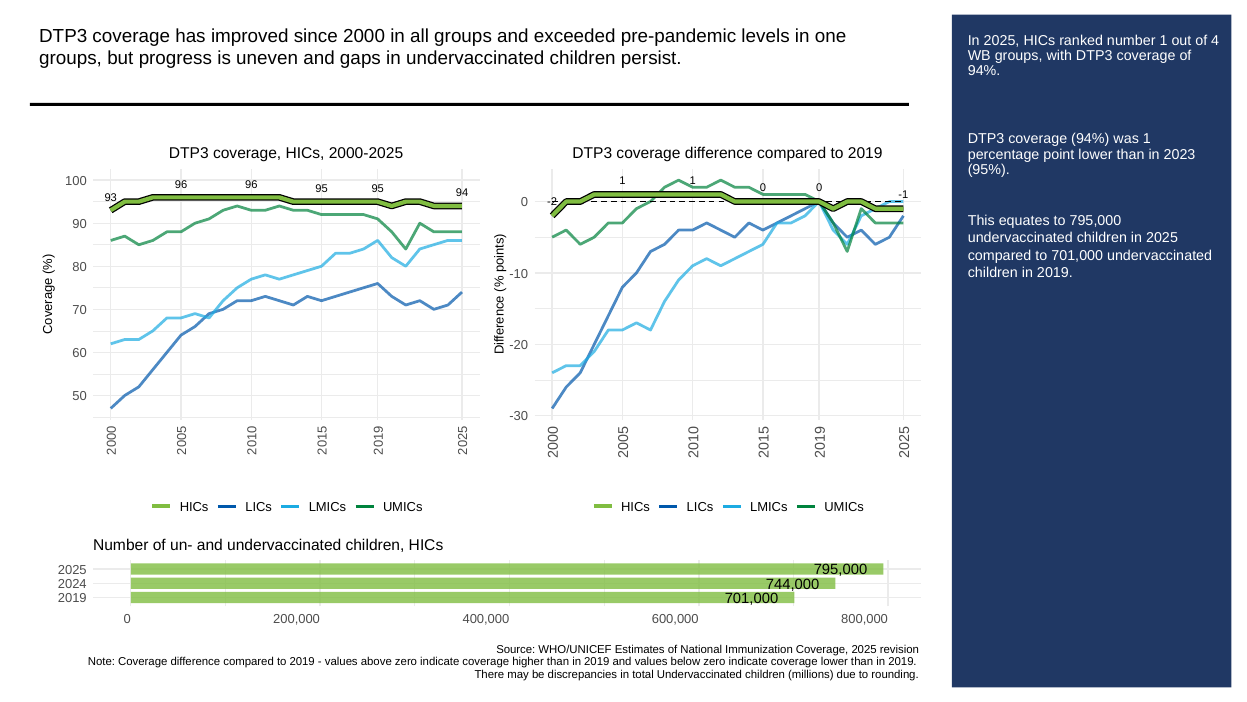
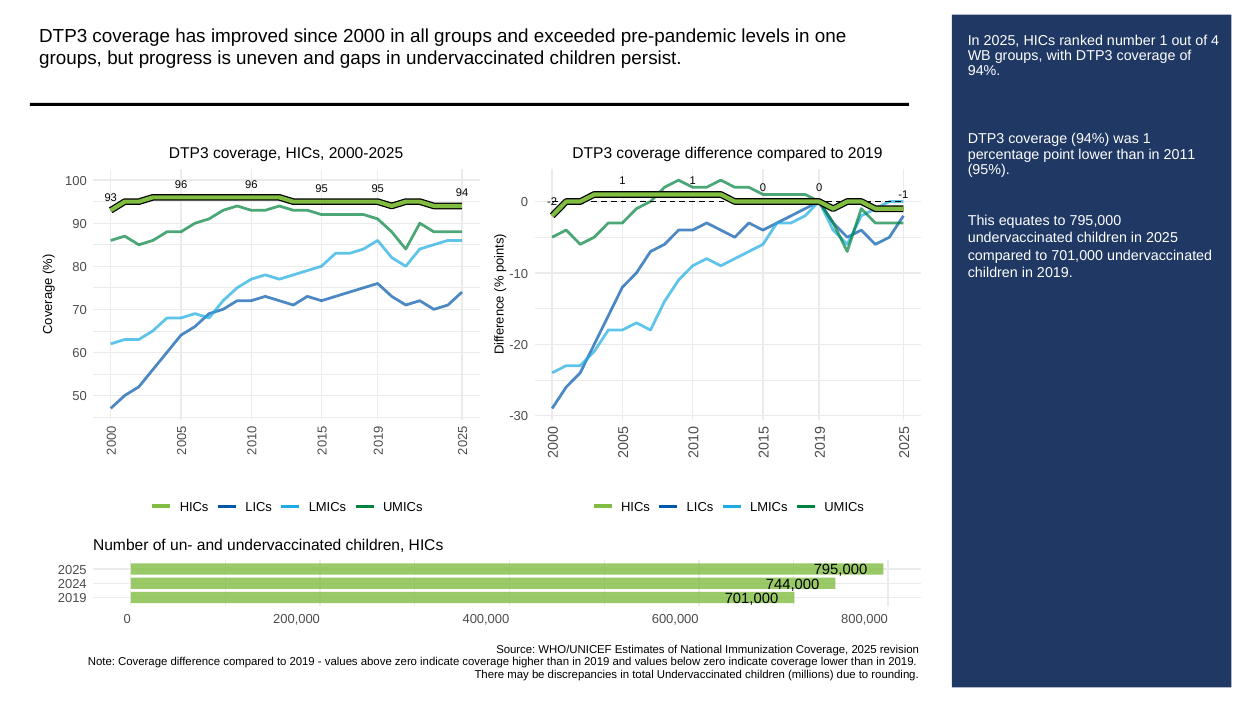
2023: 2023 -> 2011 (1180, 154)
